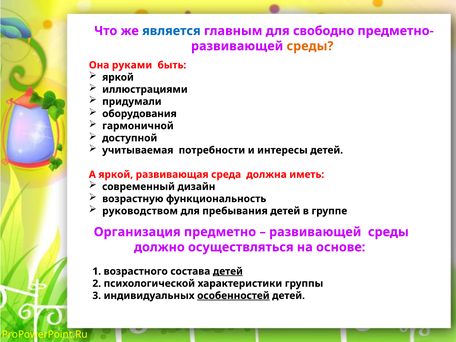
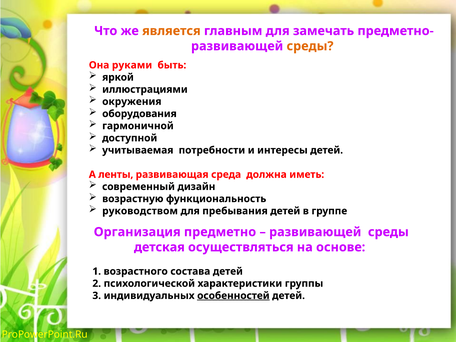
является colour: blue -> orange (171, 31)
свободно: свободно -> замечать (324, 31)
придумали: придумали -> окружения (132, 102)
А яркой: яркой -> ленты (116, 174)
должно: должно -> детская (159, 247)
детей underline: present -> none (228, 271)
